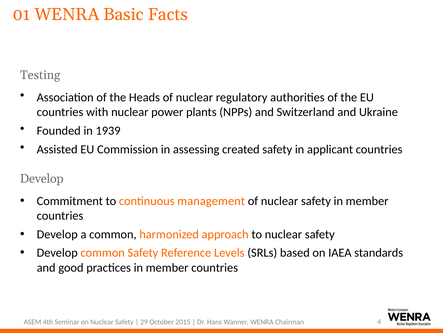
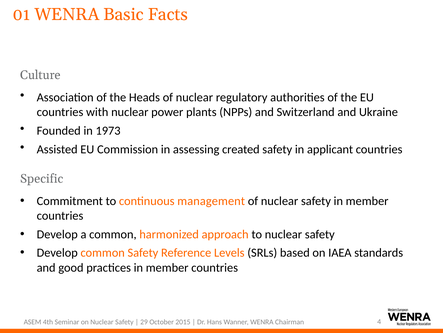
Testing: Testing -> Culture (40, 75)
1939: 1939 -> 1973 (108, 130)
Develop: Develop -> Specific (42, 178)
